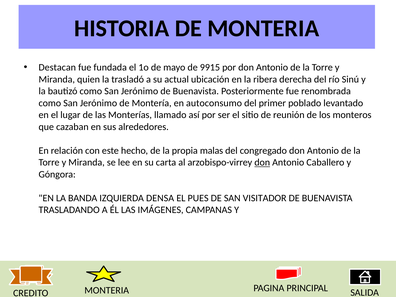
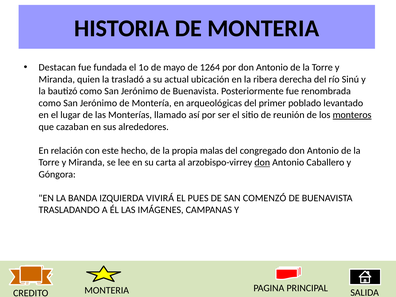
9915: 9915 -> 1264 (210, 67)
autoconsumo: autoconsumo -> arqueológicas (214, 103)
monteros underline: none -> present (352, 115)
DENSA: DENSA -> VIVIRÁ (160, 198)
VISITADOR: VISITADOR -> COMENZÓ (265, 198)
